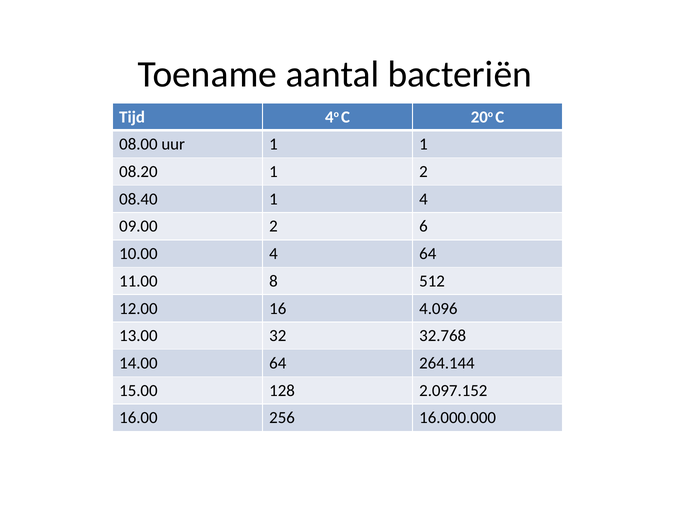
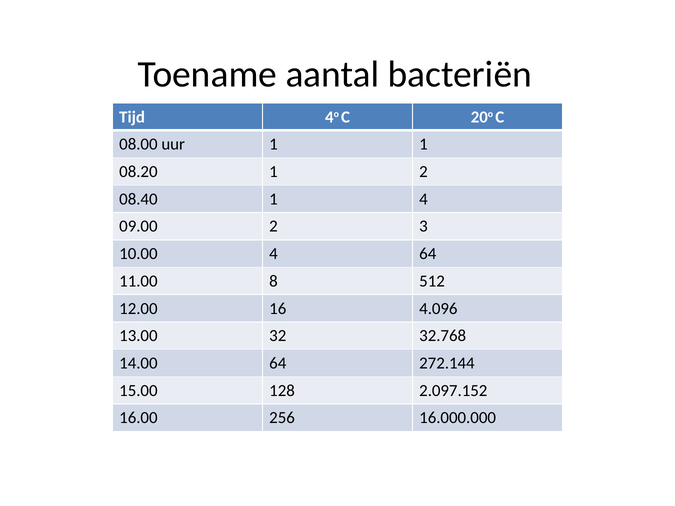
6: 6 -> 3 (423, 227)
264.144: 264.144 -> 272.144 (447, 363)
